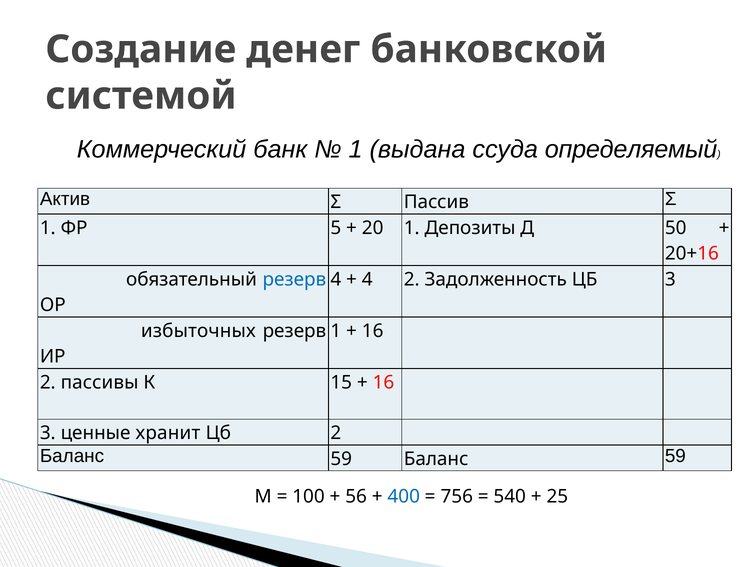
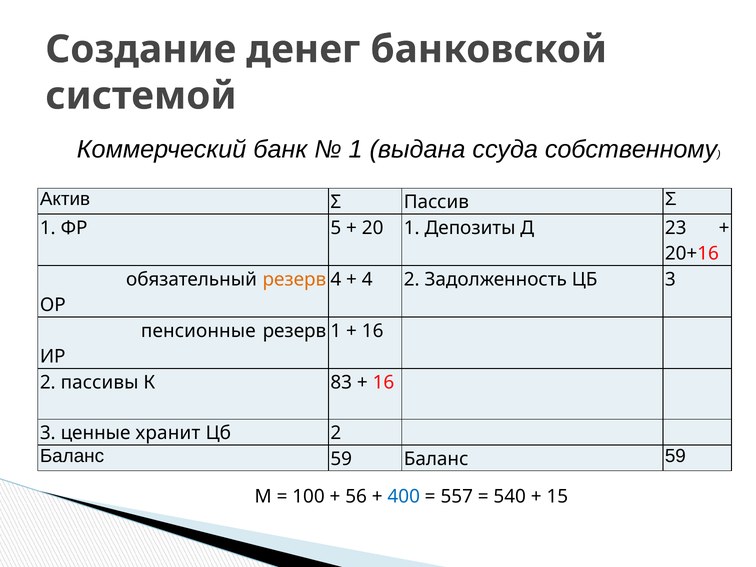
определяемый: определяемый -> собственному (631, 149)
50: 50 -> 23 (676, 228)
резерв colour: blue -> orange (294, 279)
избыточных: избыточных -> пенсионные (198, 331)
15: 15 -> 83 (341, 382)
756: 756 -> 557 (457, 496)
25: 25 -> 15 (557, 496)
